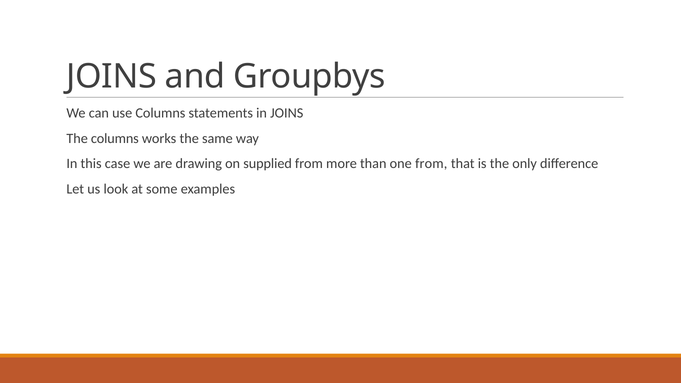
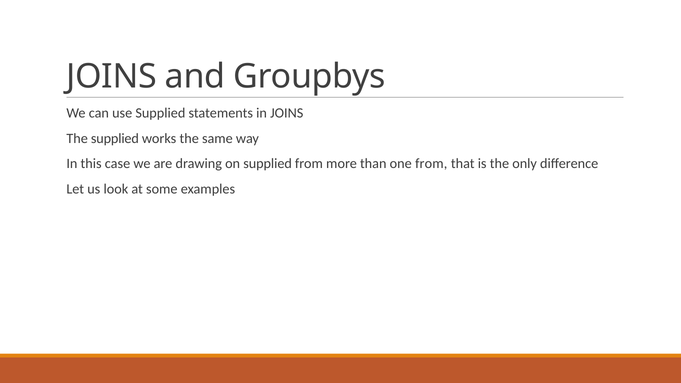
use Columns: Columns -> Supplied (160, 113)
The columns: columns -> supplied (115, 138)
